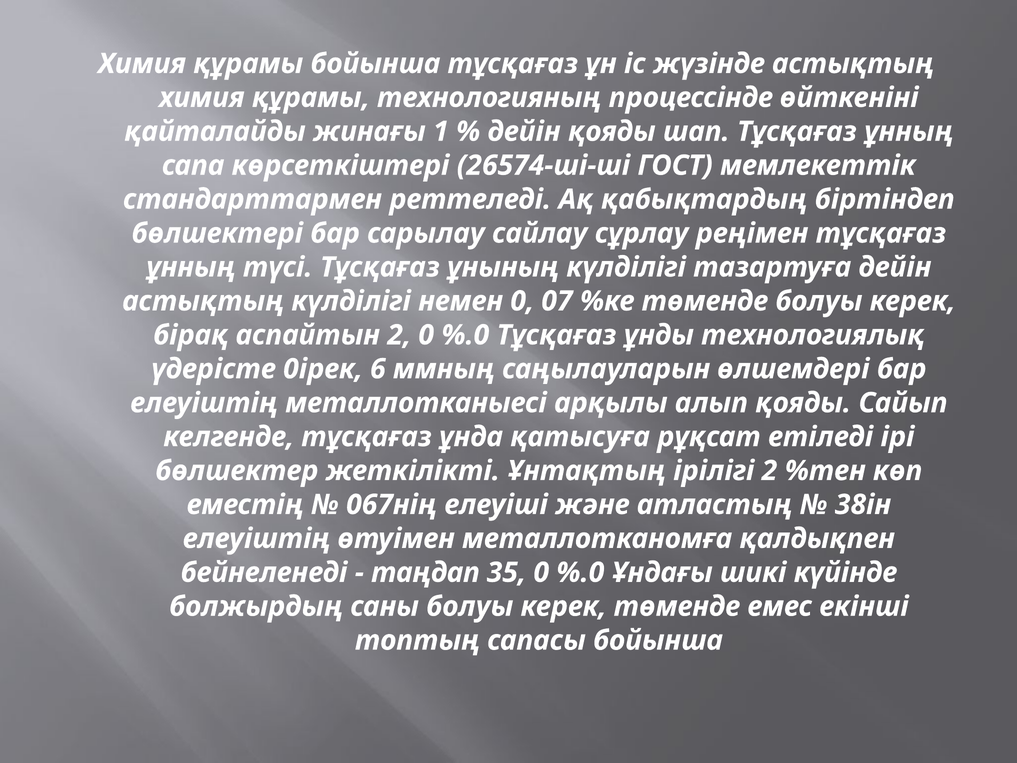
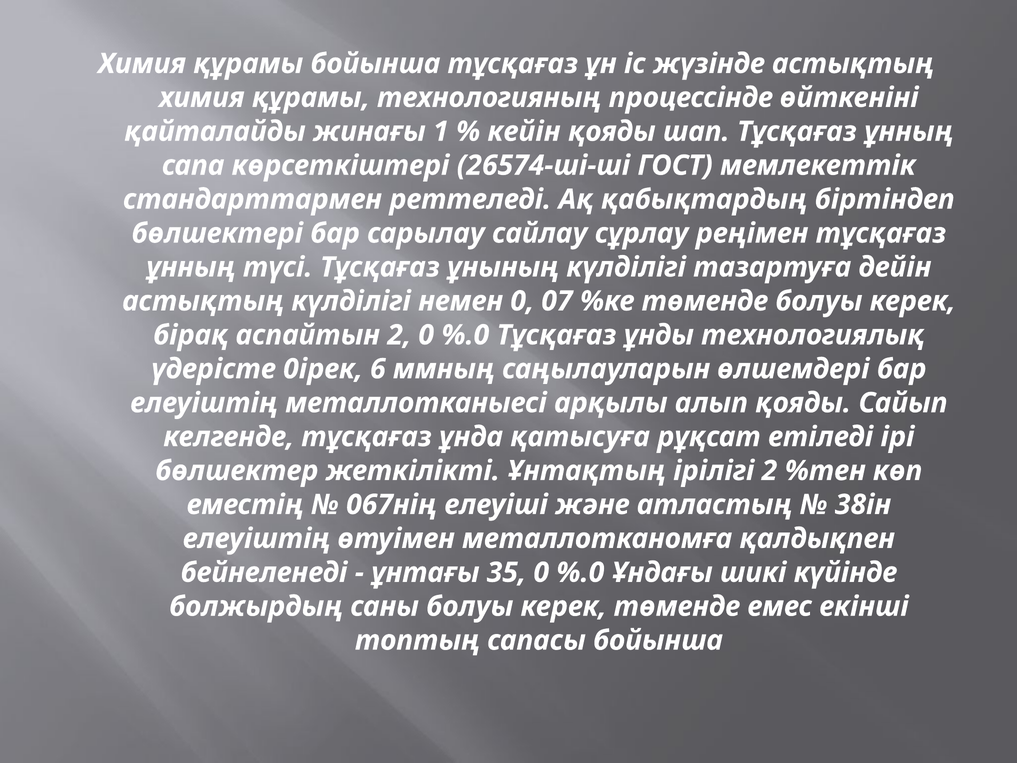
дейiн: дейiн -> кейiн (524, 131)
таңдап: таңдап -> ұнтағы (425, 572)
